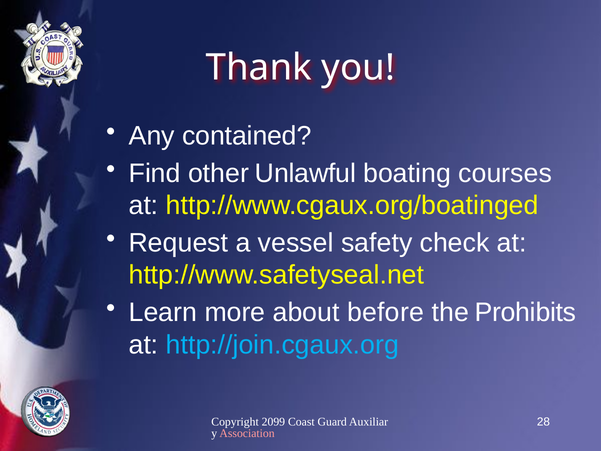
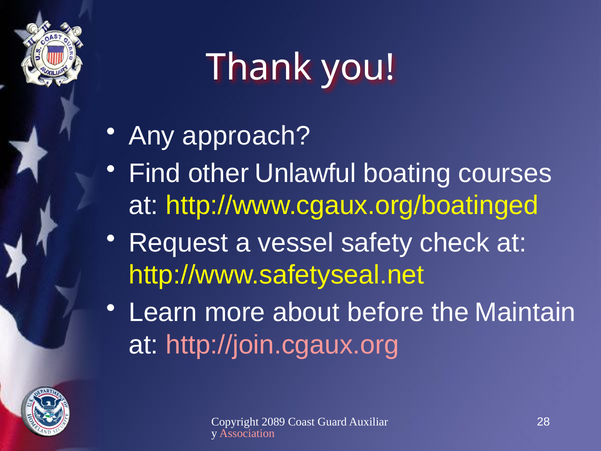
contained: contained -> approach (247, 136)
Prohibits: Prohibits -> Maintain (525, 312)
http://join.cgaux.org colour: light blue -> pink (282, 344)
2099: 2099 -> 2089 (273, 422)
